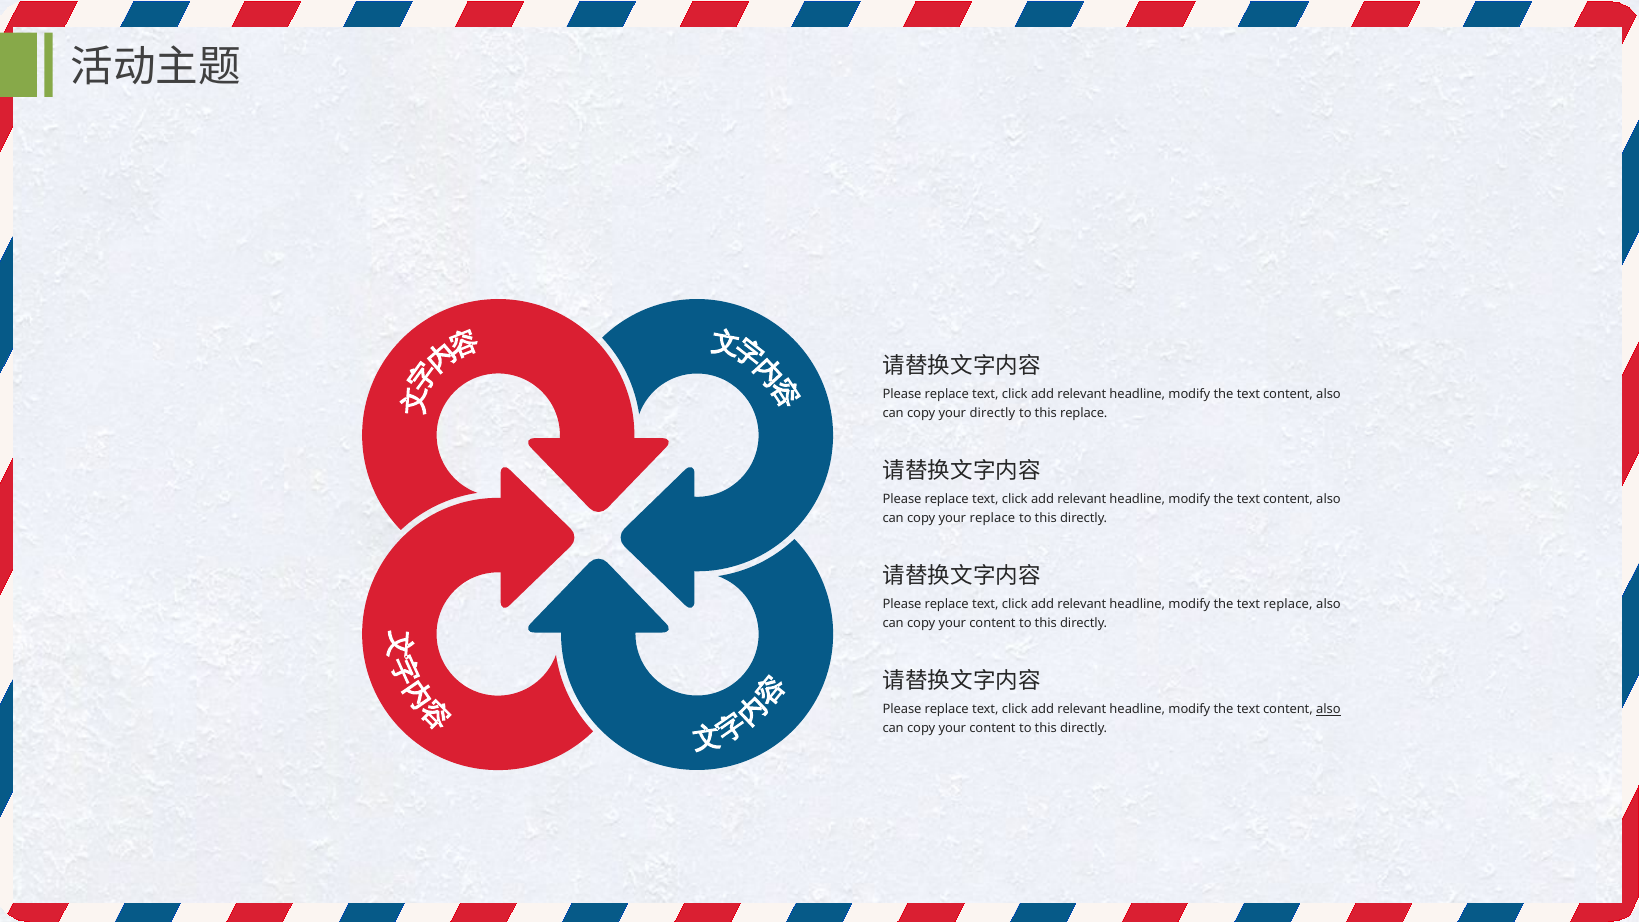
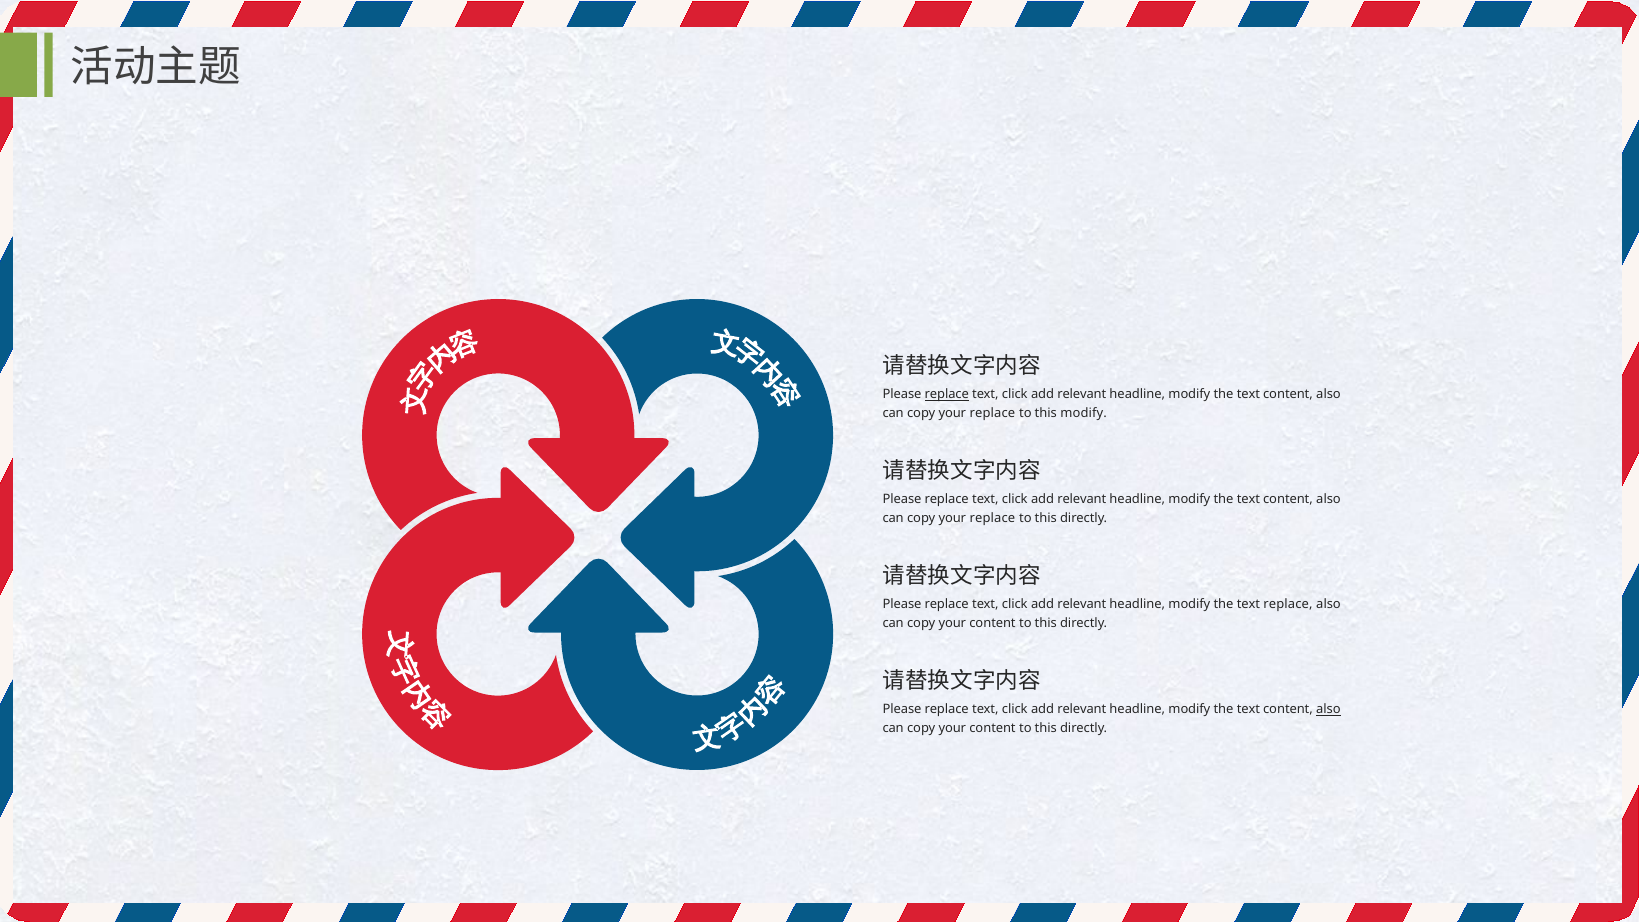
replace underline: none -> present (947, 395)
directly: directly -> replace (992, 413)
this replace: replace -> modify (1084, 413)
